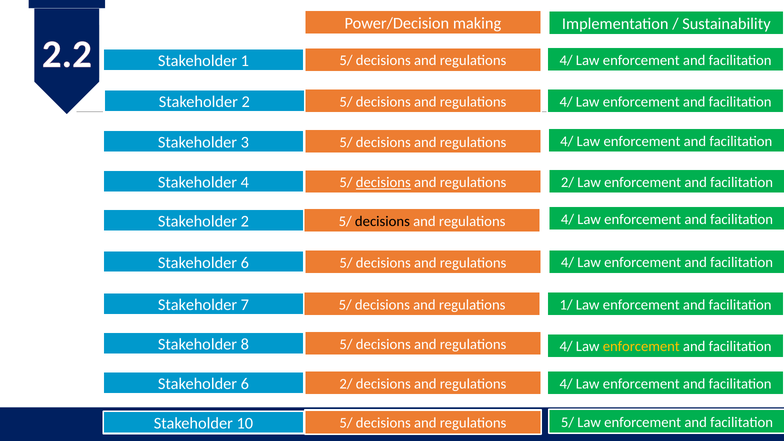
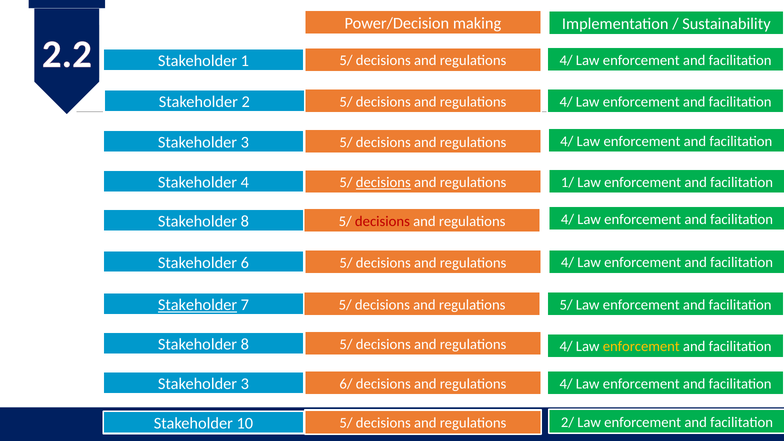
2/: 2/ -> 1/ (568, 182)
2: 2 -> 8 (245, 221)
decisions colour: black -> red (382, 221)
Stakeholder underline: none -> present (198, 305)
1/: 1/ -> 5/ (566, 305)
6: 6 -> 3 (245, 384)
2/: 2/ -> 6/ (346, 384)
5/: 5/ -> 2/ (568, 422)
